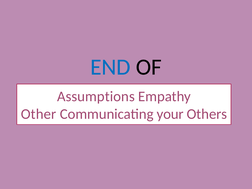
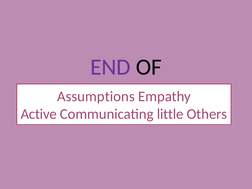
END colour: blue -> purple (110, 67)
Other: Other -> Active (39, 114)
your: your -> little (170, 114)
